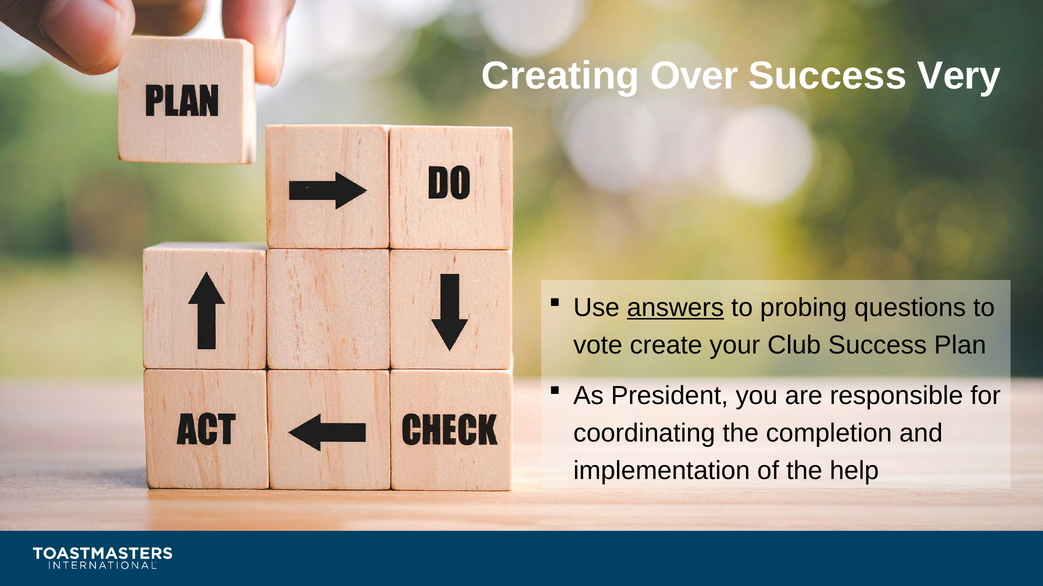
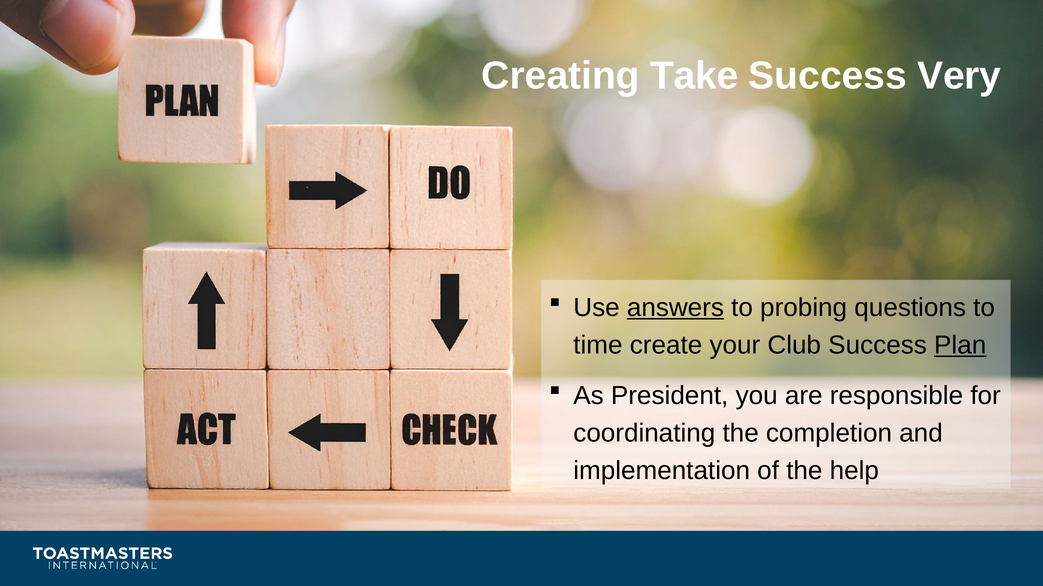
Over: Over -> Take (694, 76)
vote: vote -> time (598, 345)
Plan underline: none -> present (960, 345)
